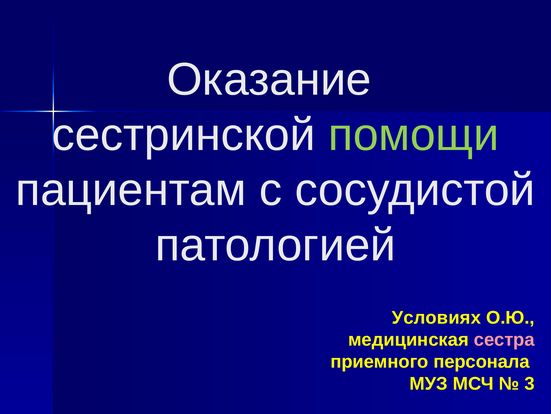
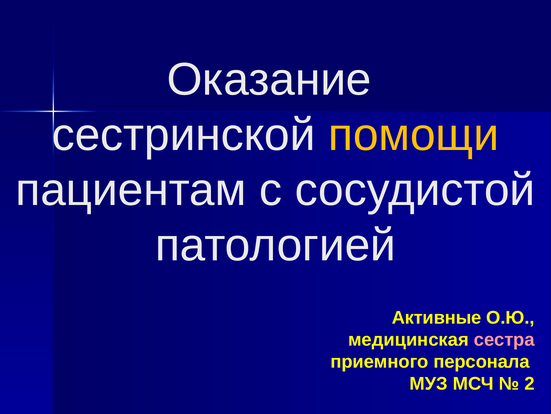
помощи colour: light green -> yellow (414, 135)
Условиях: Условиях -> Активные (437, 317)
3: 3 -> 2 (530, 383)
